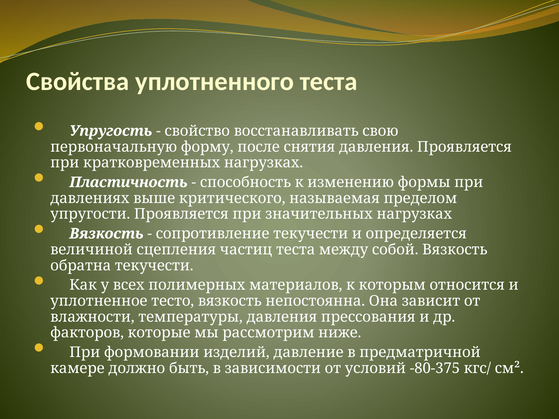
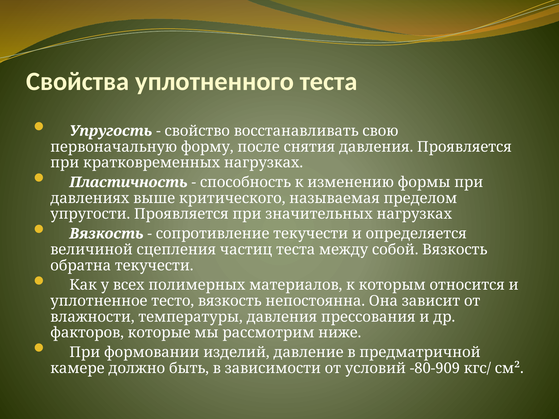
-80-375: -80-375 -> -80-909 (435, 368)
